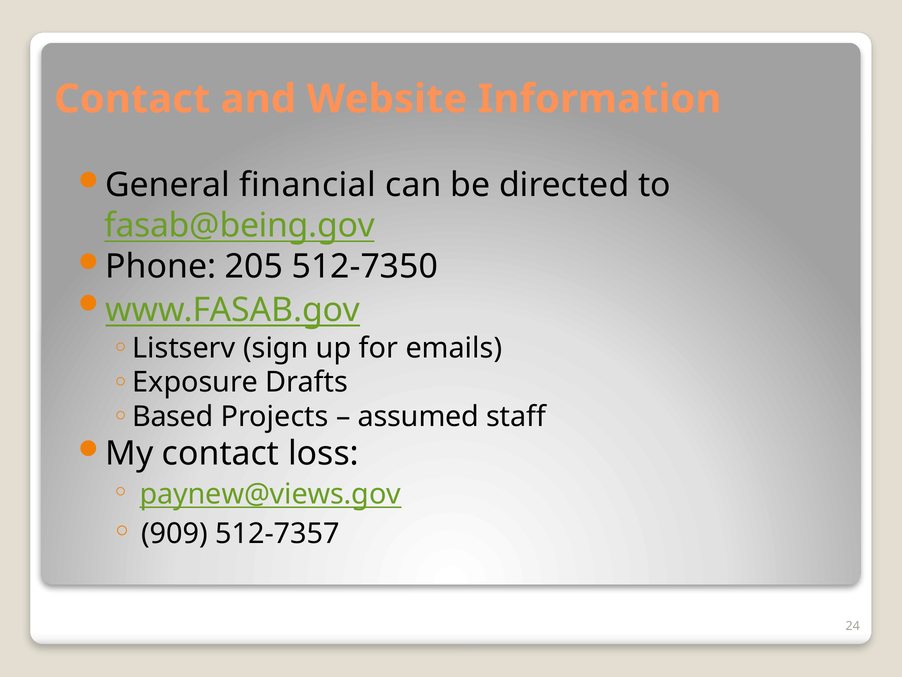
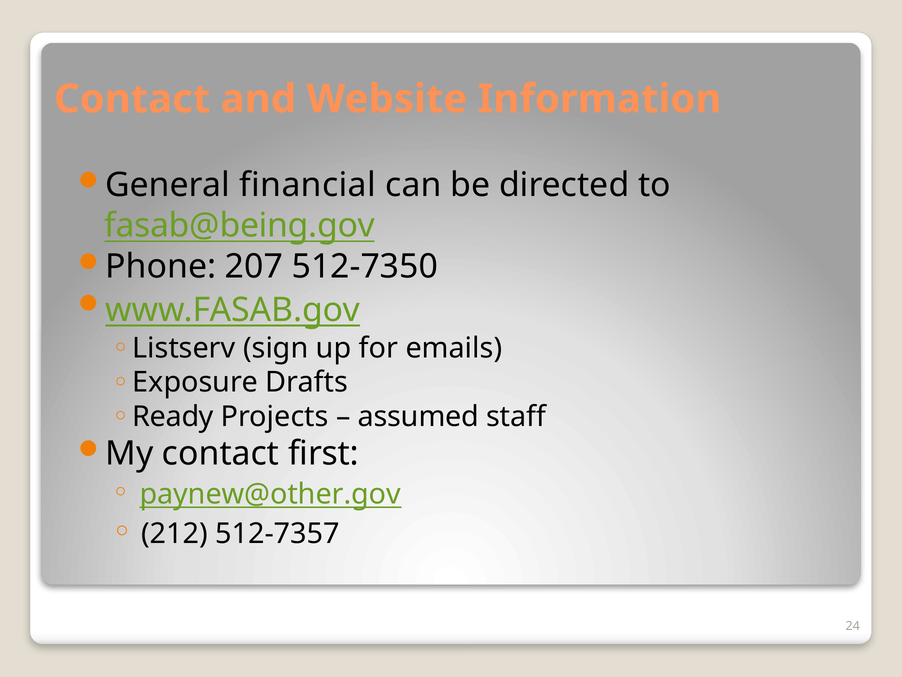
205: 205 -> 207 (254, 266)
Based: Based -> Ready (173, 416)
loss: loss -> first (324, 453)
paynew@views.gov: paynew@views.gov -> paynew@other.gov (270, 494)
909: 909 -> 212 (174, 533)
